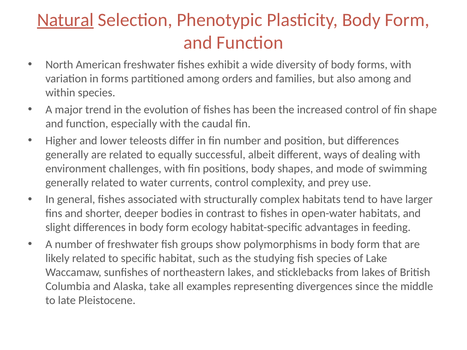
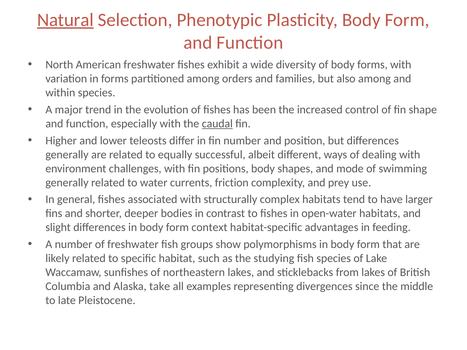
caudal underline: none -> present (217, 124)
currents control: control -> friction (232, 183)
ecology: ecology -> context (209, 228)
